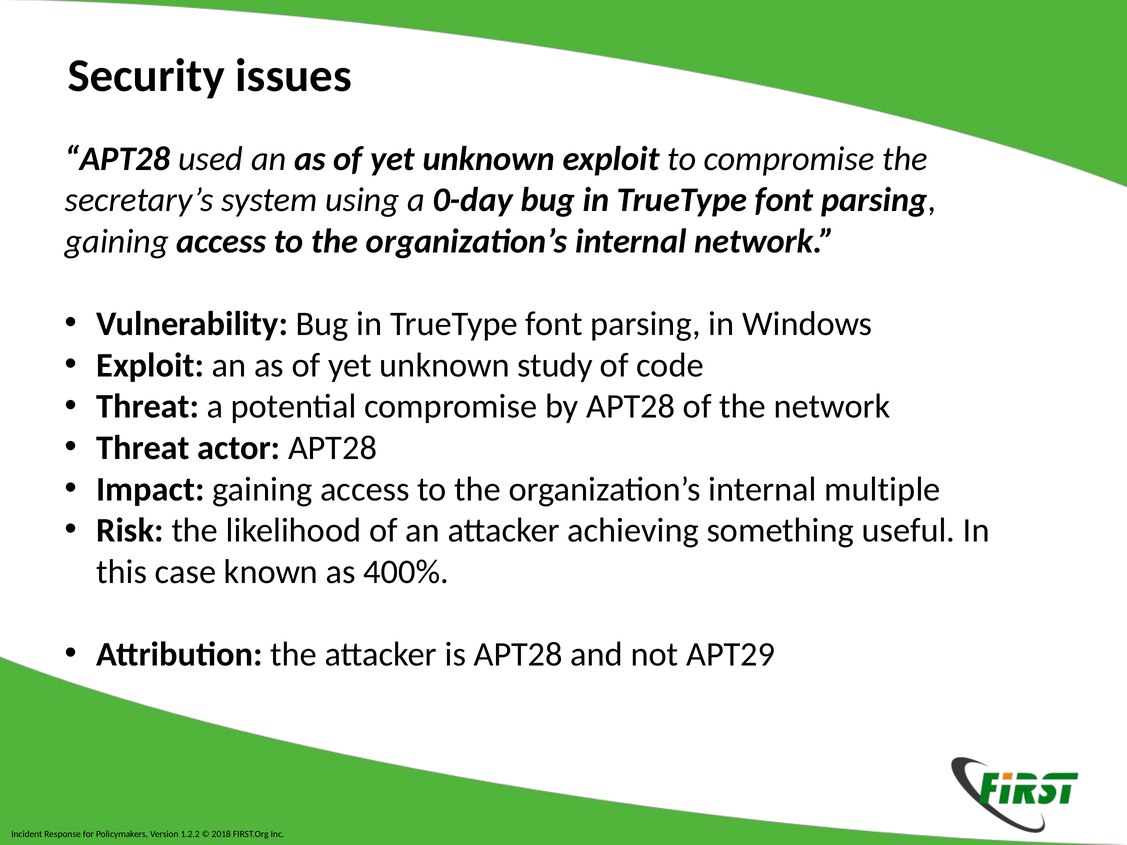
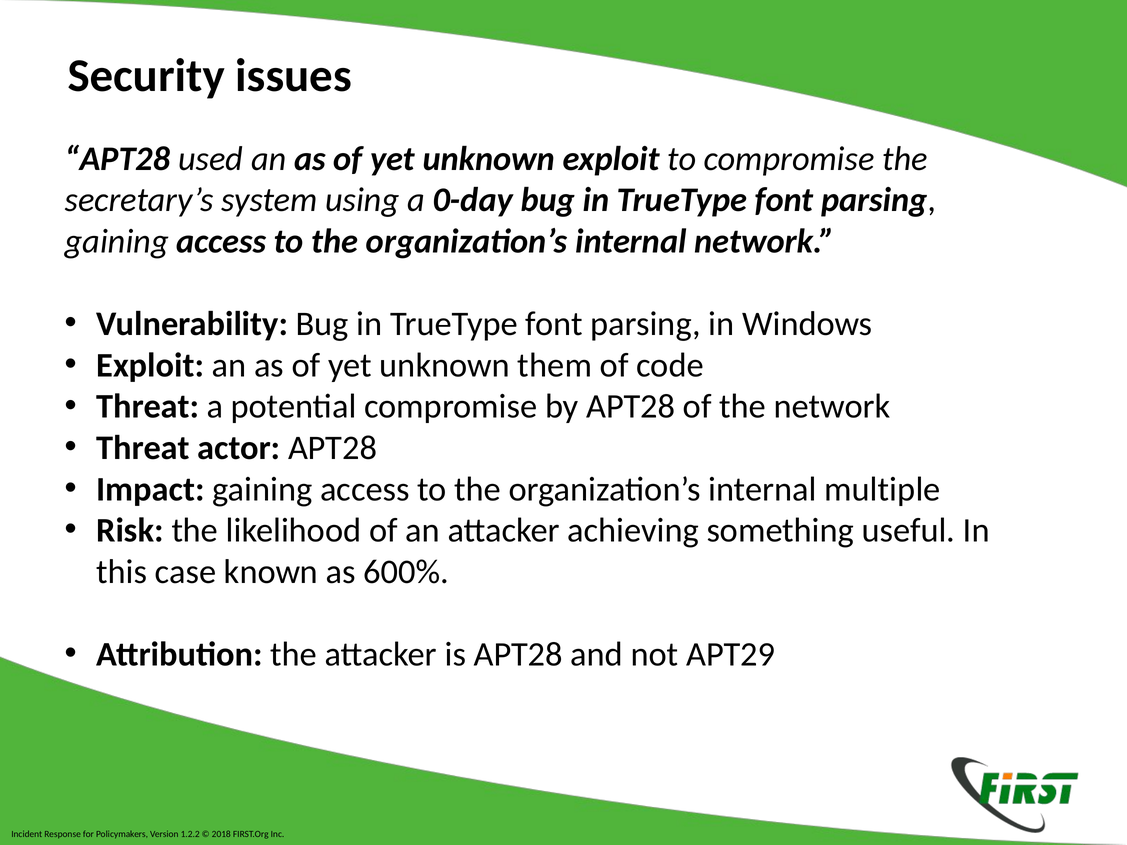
study: study -> them (555, 365)
400%: 400% -> 600% (406, 572)
